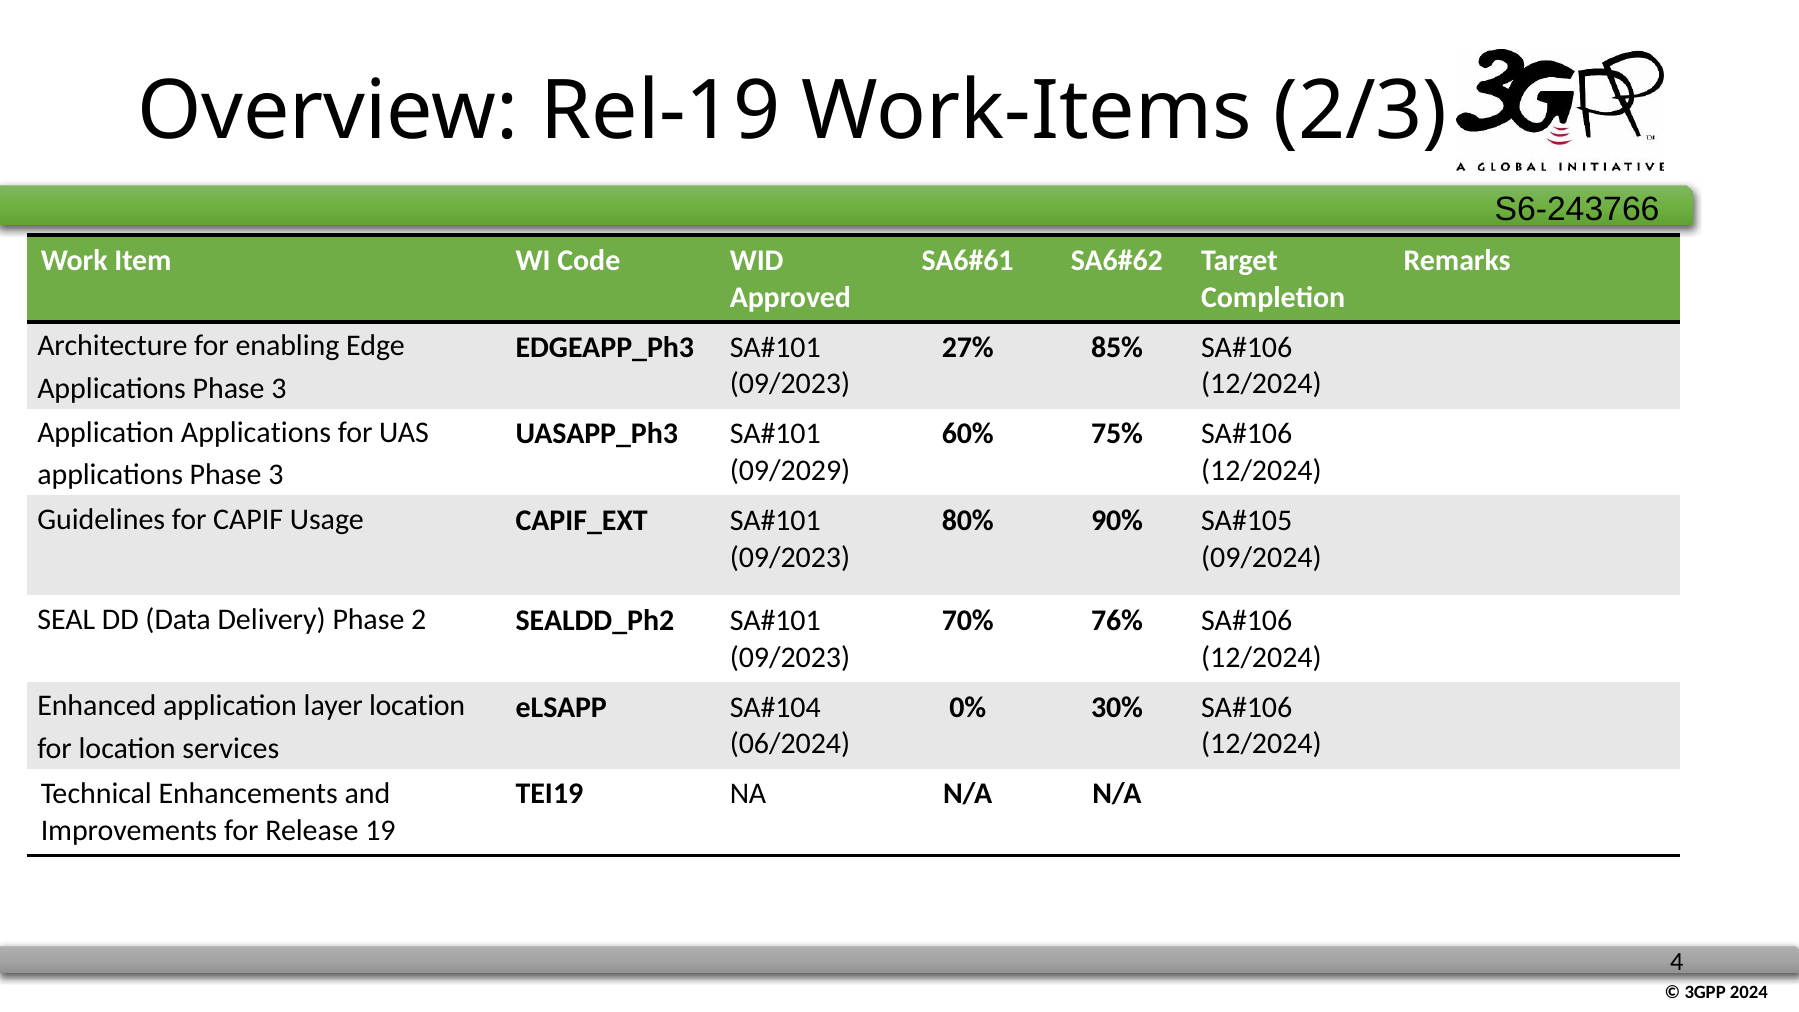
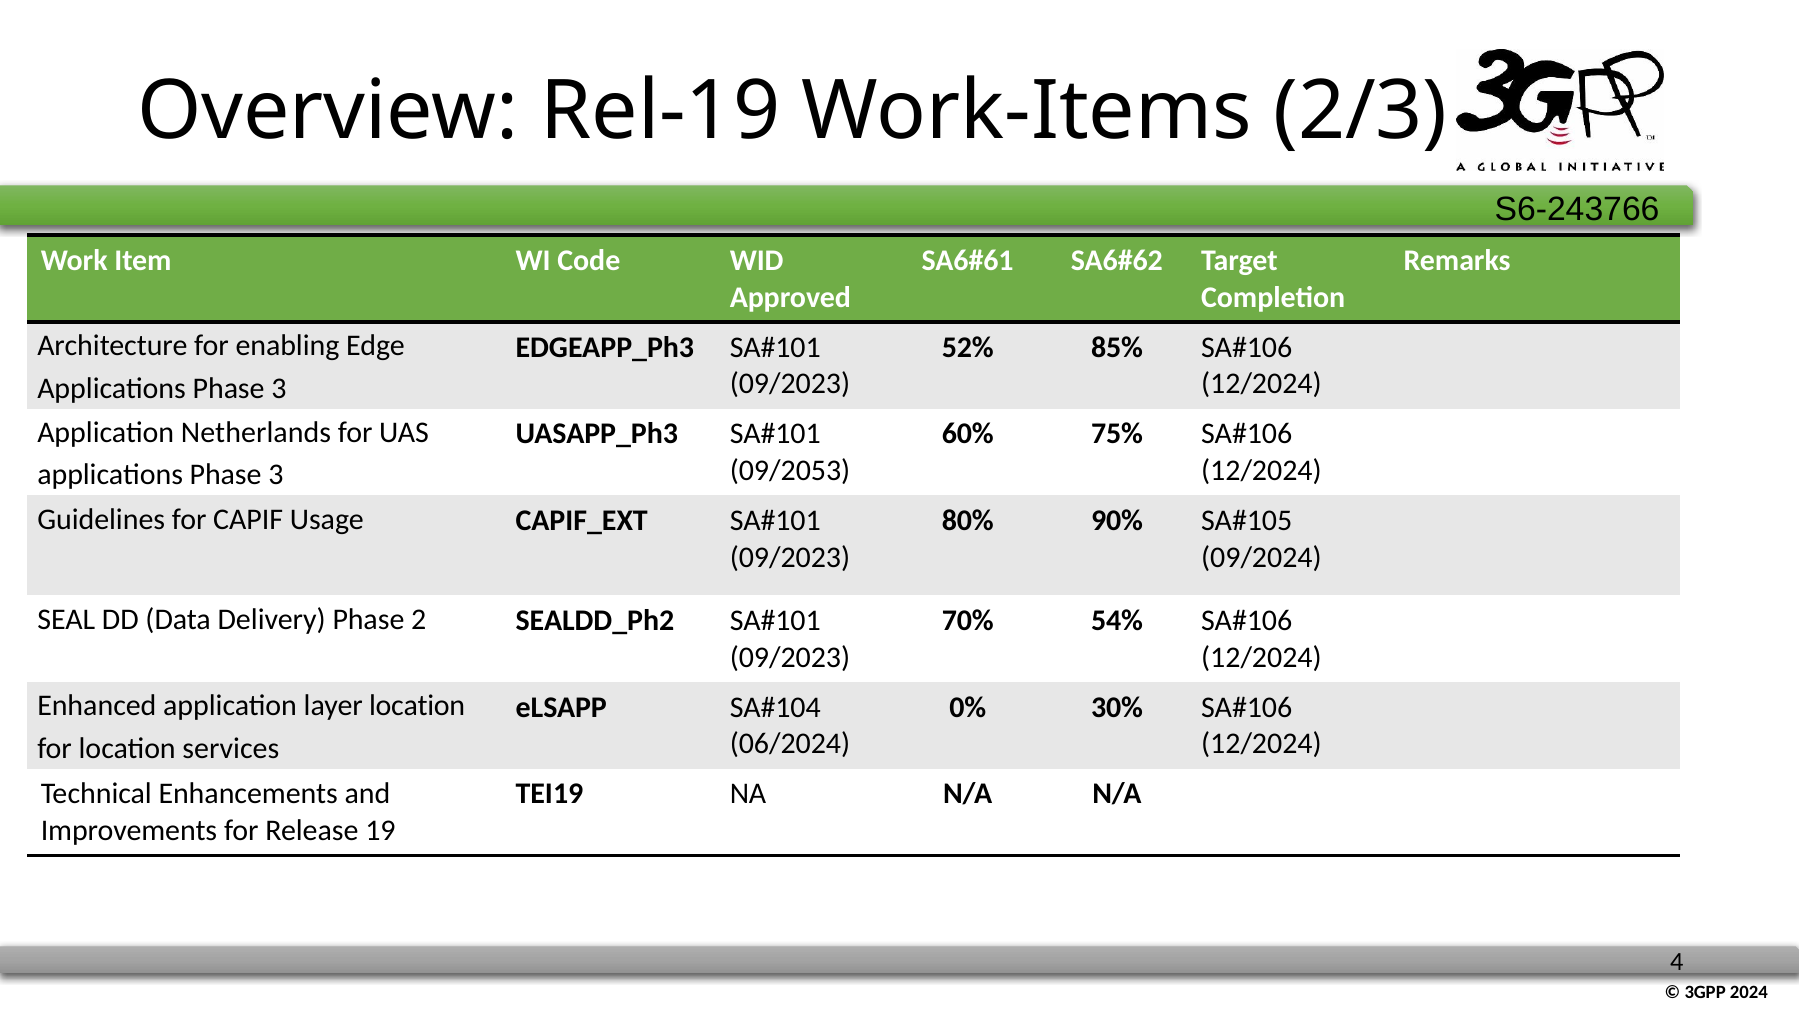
27%: 27% -> 52% (968, 347)
Application Applications: Applications -> Netherlands (256, 433)
09/2029: 09/2029 -> 09/2053 (790, 471)
76%: 76% -> 54% (1117, 620)
